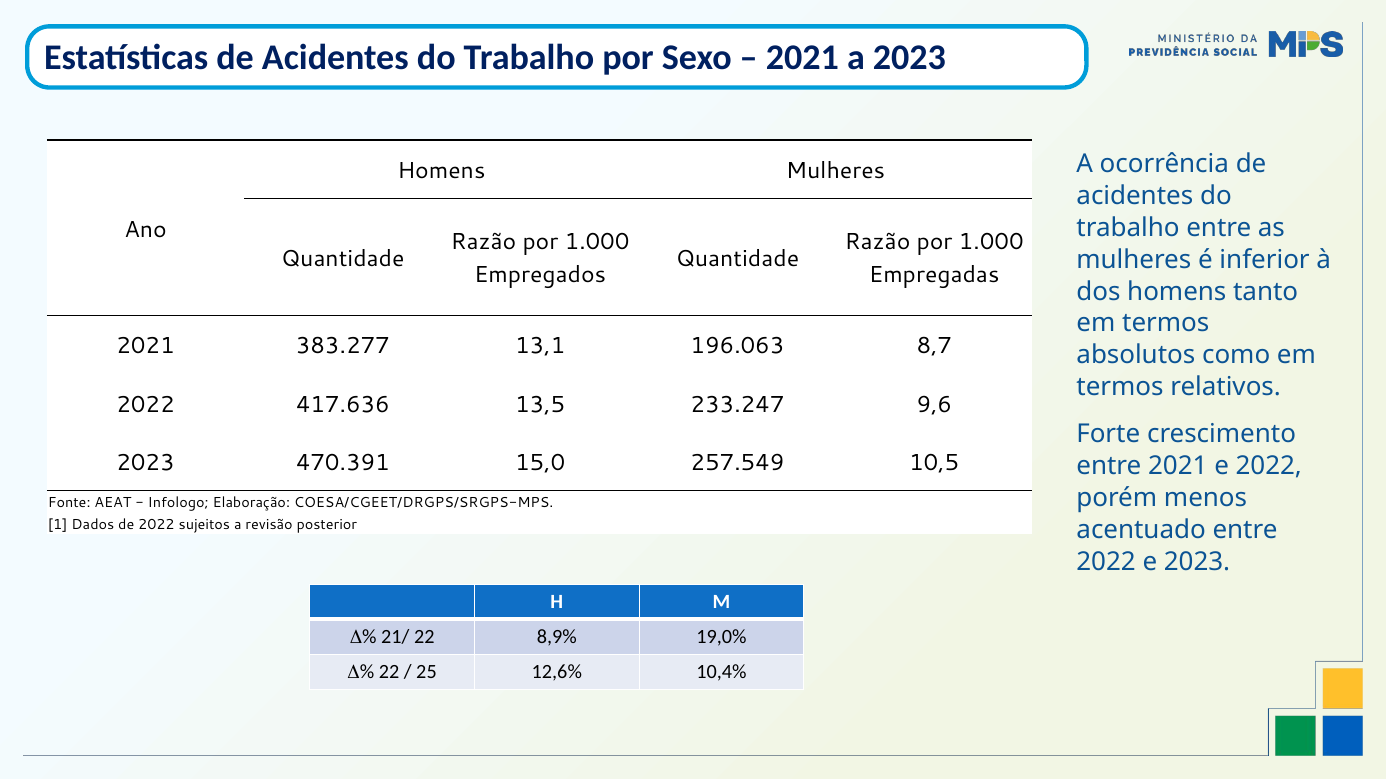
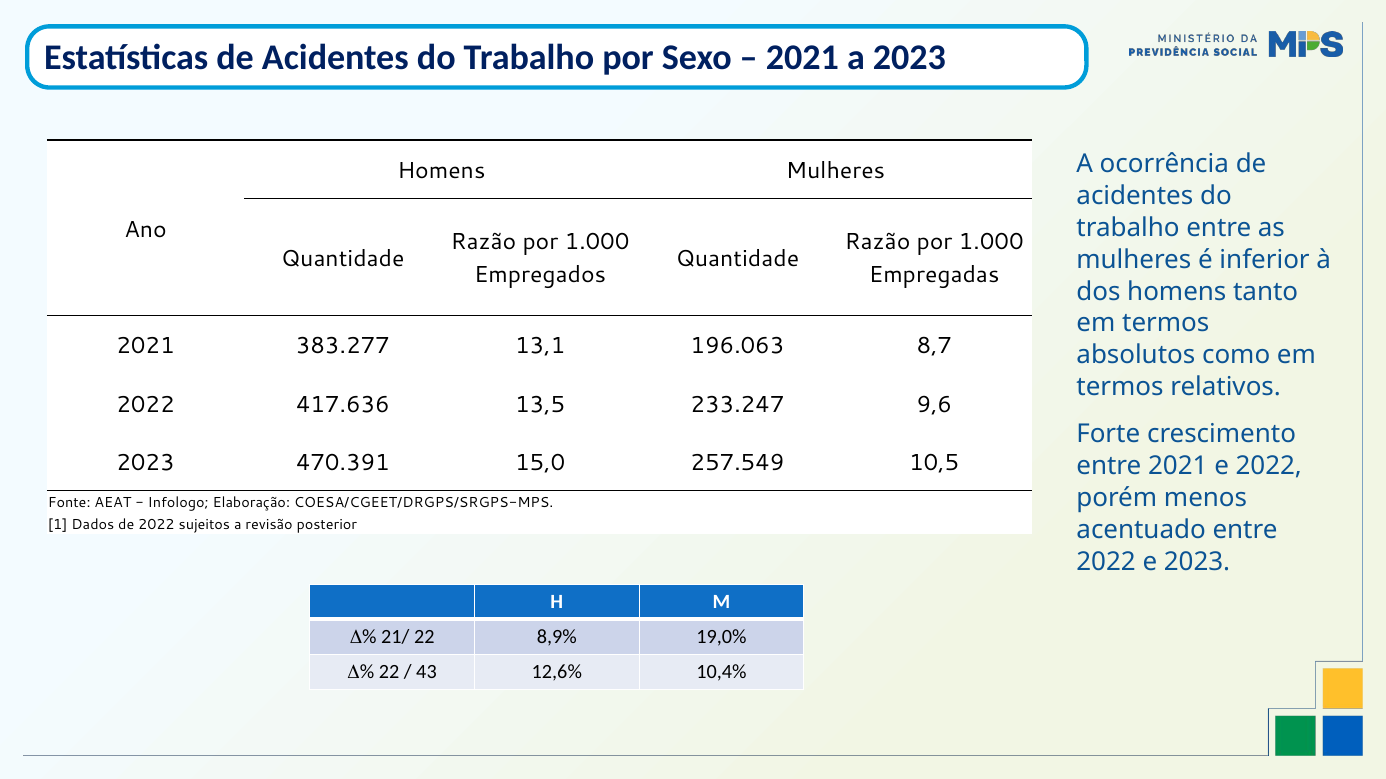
25: 25 -> 43 (427, 673)
